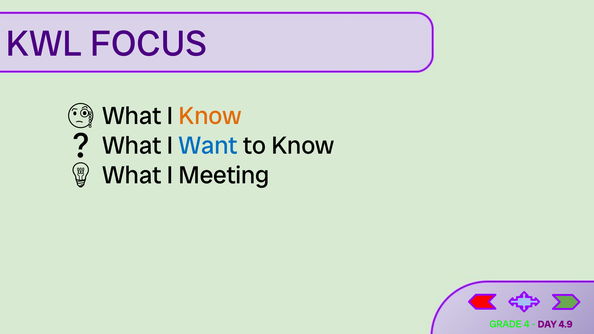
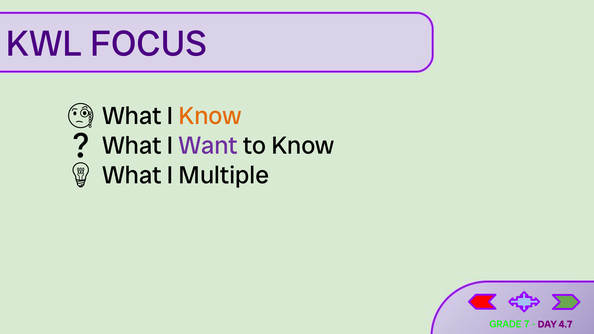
Want colour: blue -> purple (208, 146)
Meeting: Meeting -> Multiple (224, 175)
4: 4 -> 7 (527, 324)
4.9: 4.9 -> 4.7 (566, 324)
